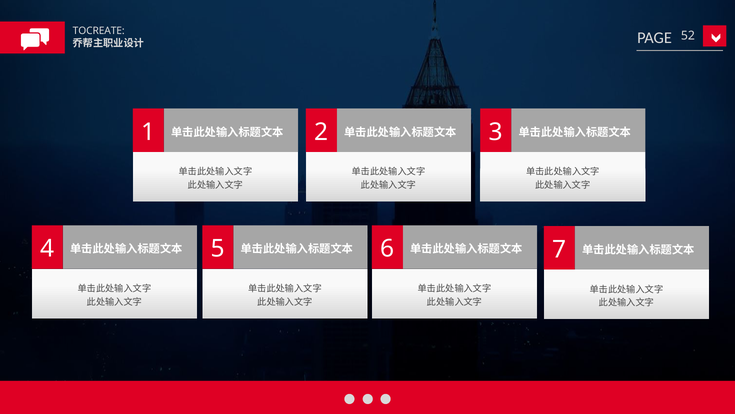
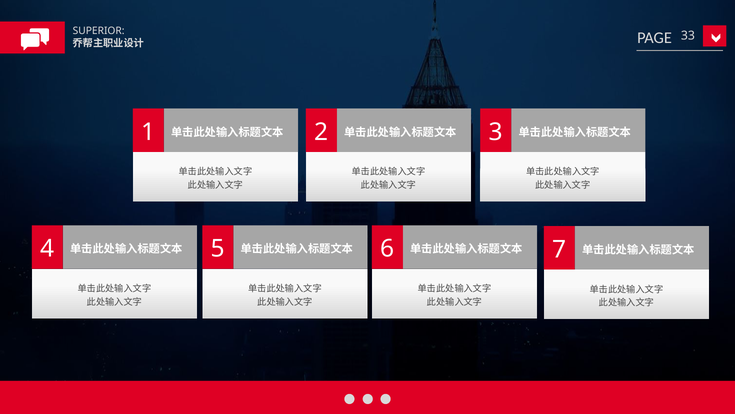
TOCREATE: TOCREATE -> SUPERIOR (99, 31)
52: 52 -> 33 (688, 36)
